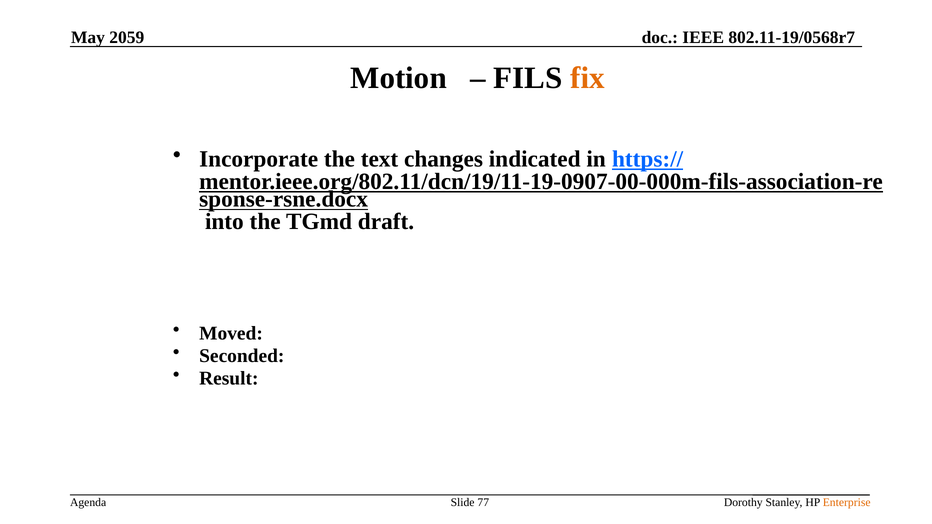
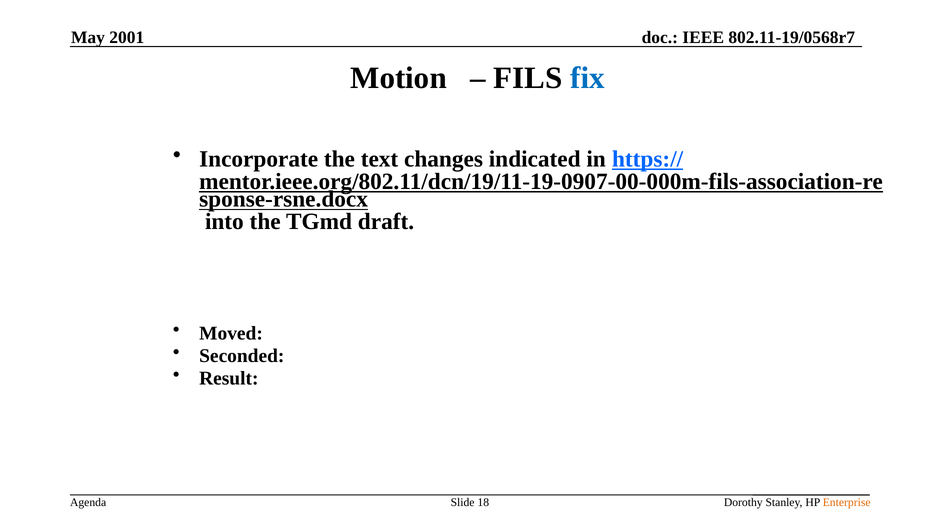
2059: 2059 -> 2001 (127, 37)
fix colour: orange -> blue (587, 78)
77: 77 -> 18 (483, 503)
